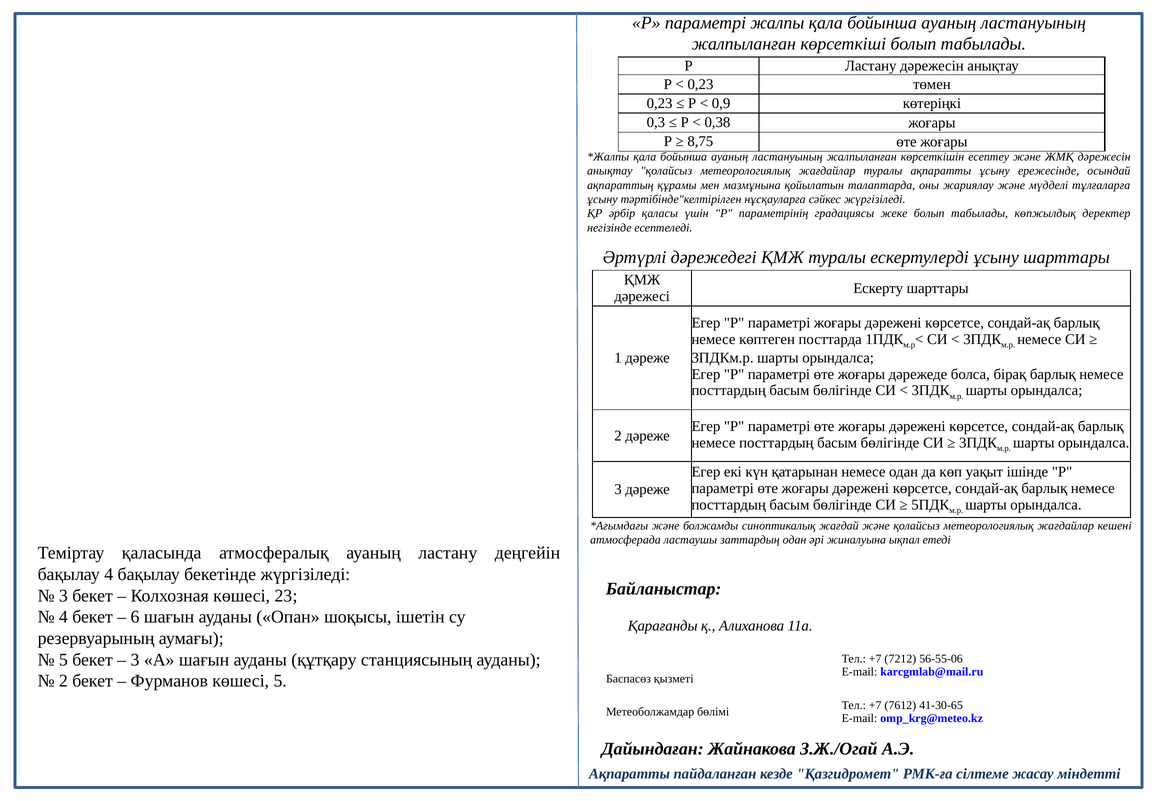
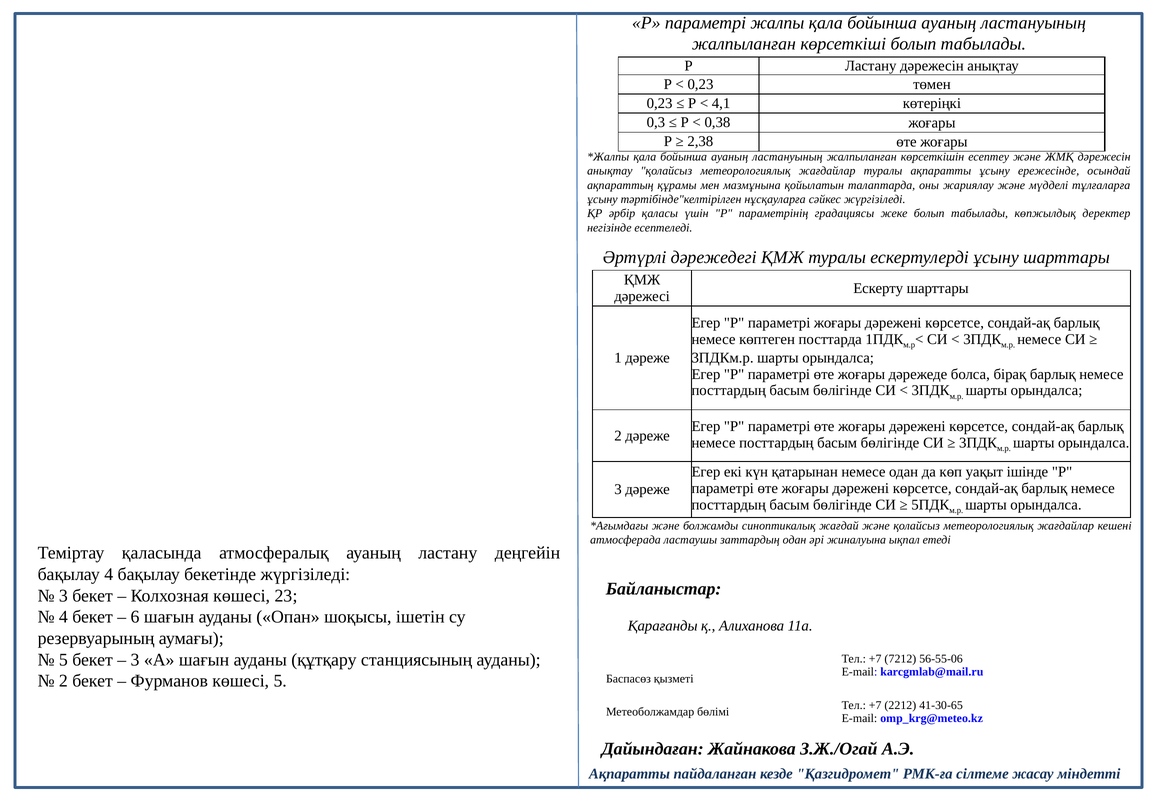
0,9: 0,9 -> 4,1 (721, 103)
8,75: 8,75 -> 2,38 (700, 142)
7612: 7612 -> 2212 (900, 705)
